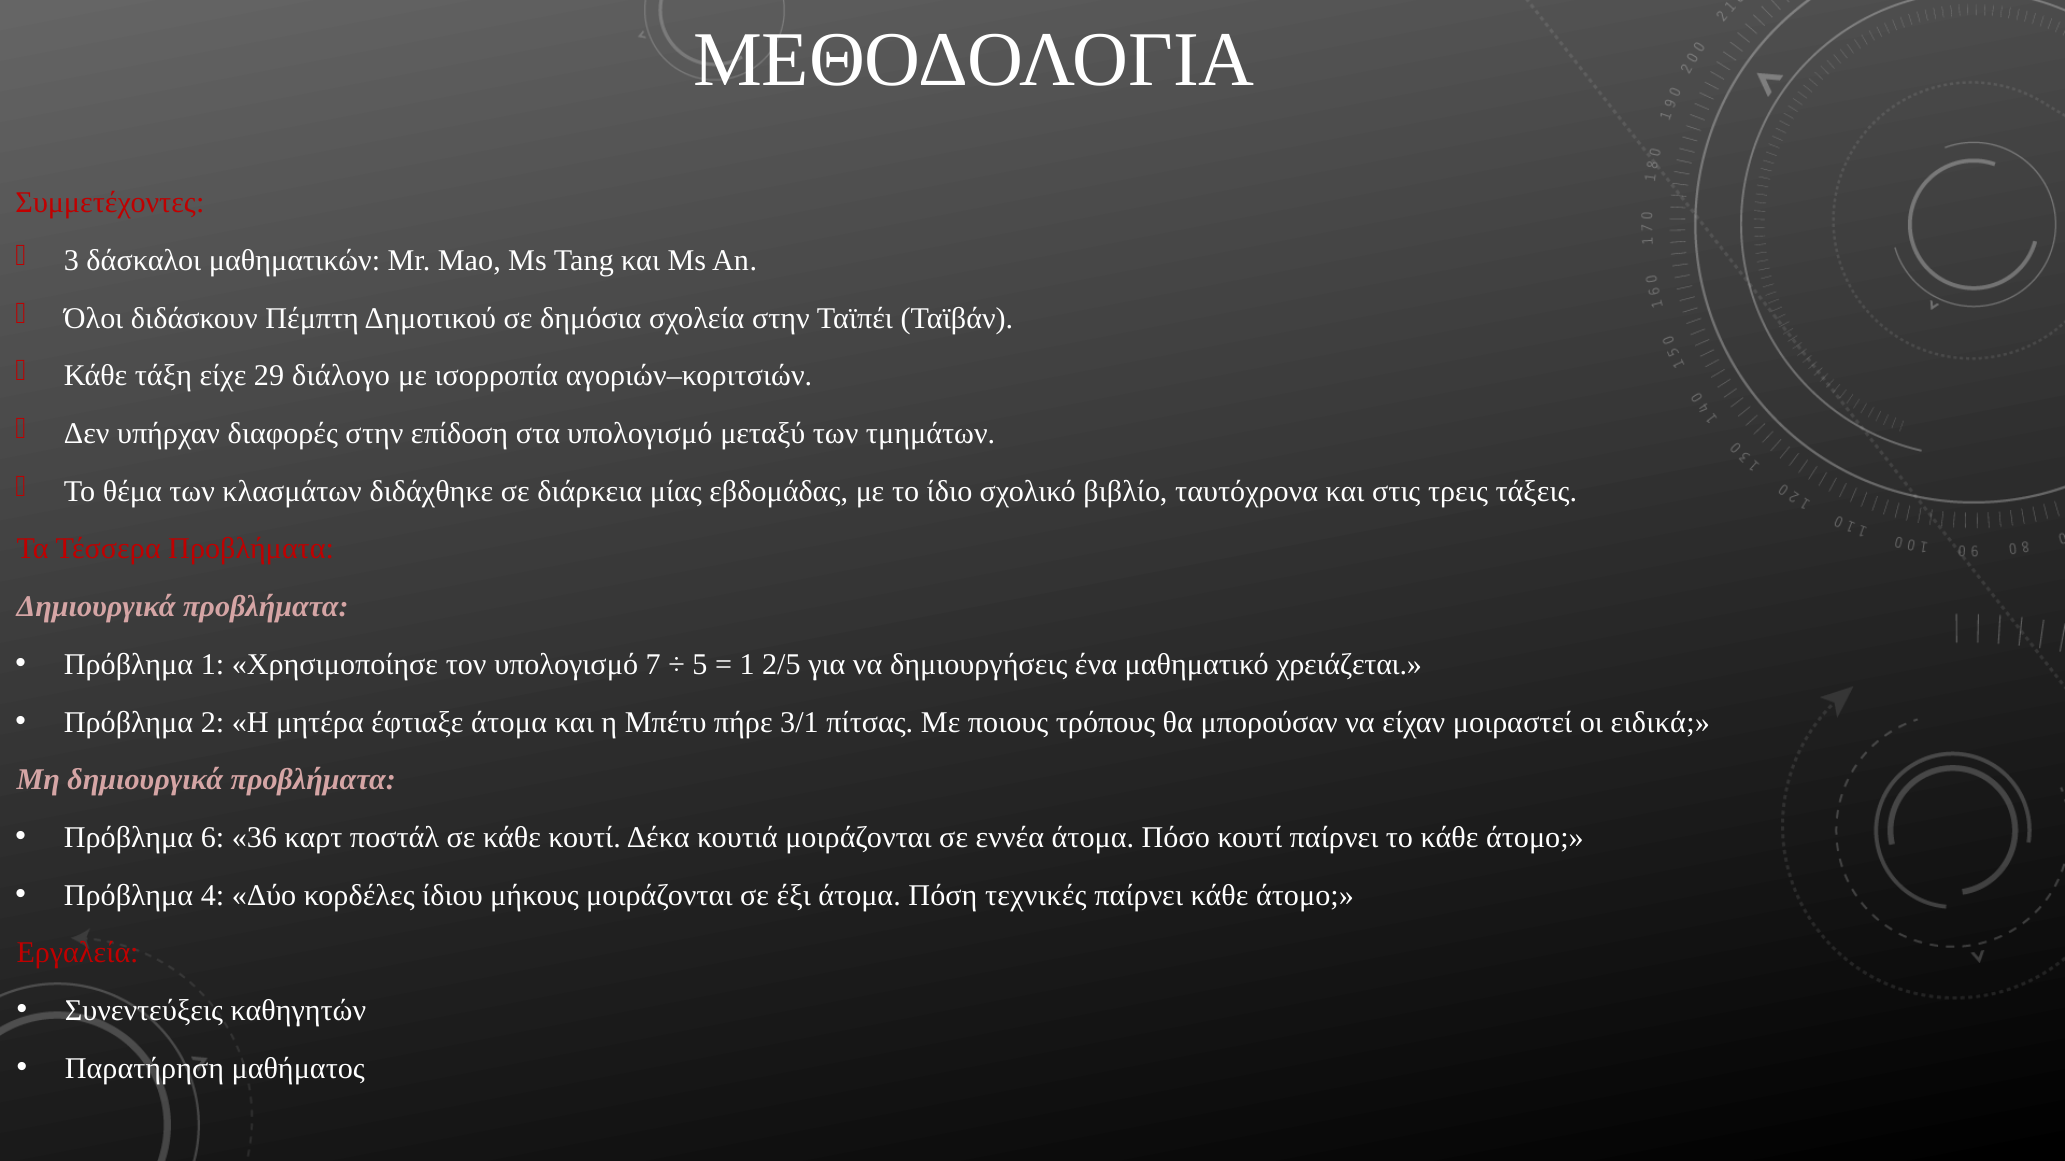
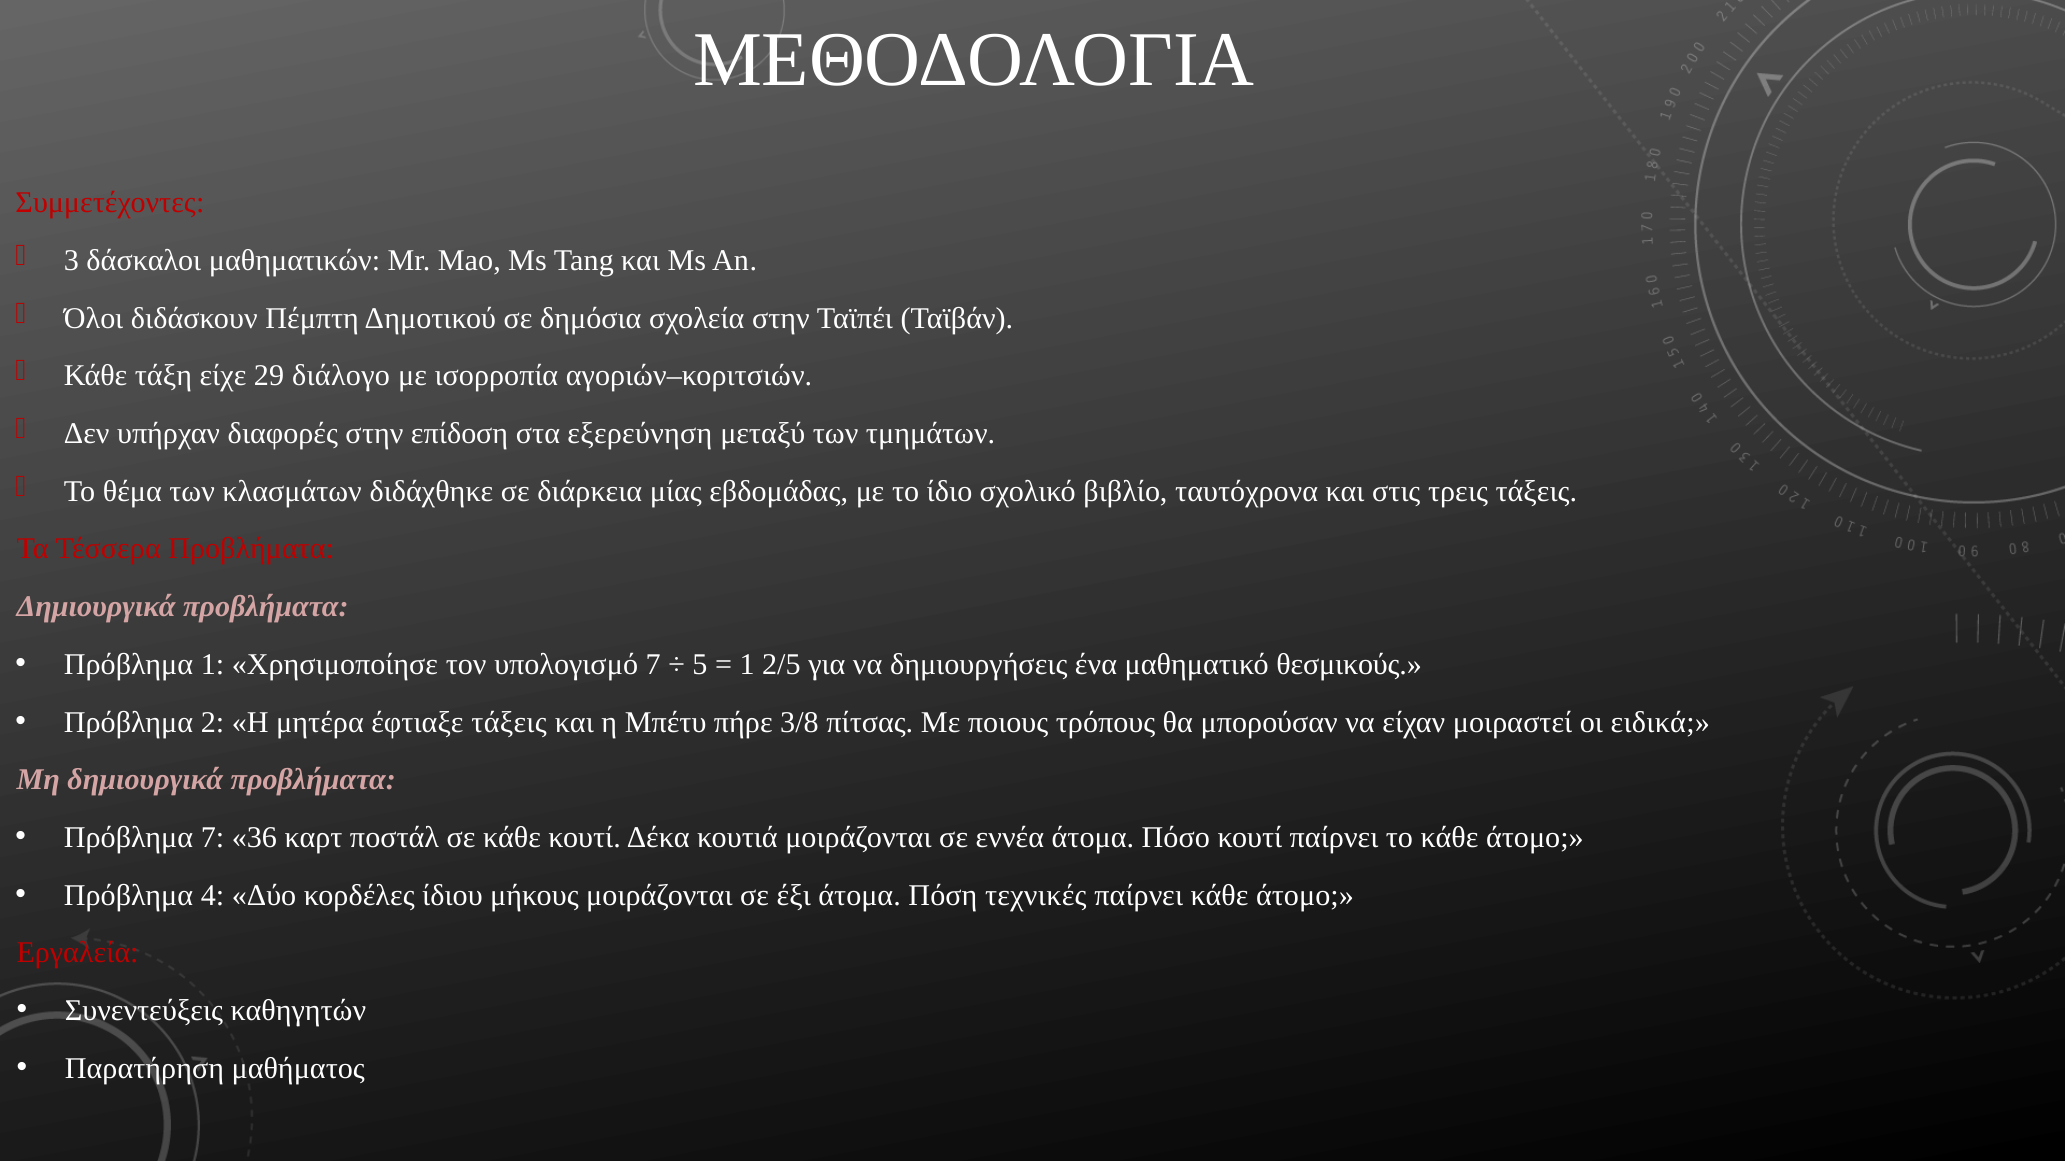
στα υπολογισμό: υπολογισμό -> εξερεύνηση (640, 434)
χρειάζεται: χρειάζεται -> θεσμικούς (1349, 665)
έφτιαξε άτομα: άτομα -> τάξεις (509, 722)
3/1: 3/1 -> 3/8 (799, 722)
Πρόβλημα 6: 6 -> 7 (213, 838)
